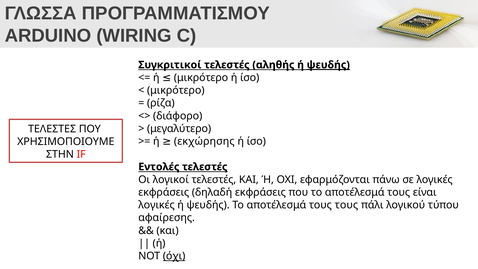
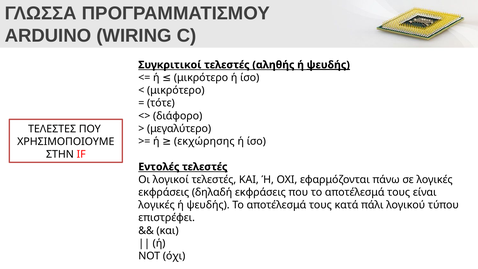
ρίζα: ρίζα -> τότε (161, 103)
τους τους: τους -> κατά (347, 205)
αφαίρεσης: αφαίρεσης -> επιστρέφει (167, 218)
όχι underline: present -> none (174, 256)
